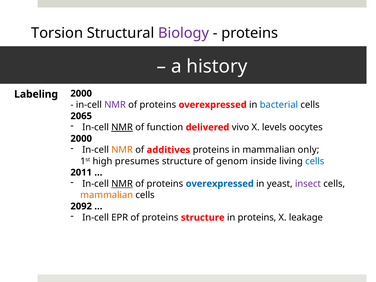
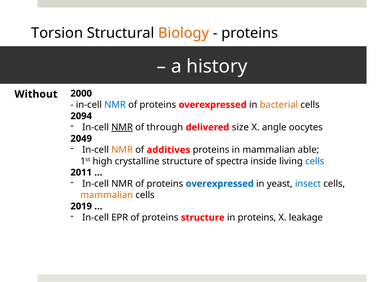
Biology colour: purple -> orange (184, 33)
Labeling: Labeling -> Without (36, 94)
NMR colour: purple -> blue (115, 105)
bacterial colour: blue -> orange (279, 105)
2065: 2065 -> 2094 (81, 116)
function: function -> through (165, 127)
vivo: vivo -> size (240, 127)
levels: levels -> angle (274, 127)
2000: 2000 -> 2049 (81, 139)
only: only -> able (308, 150)
presumes: presumes -> crystalline (137, 161)
genom: genom -> spectra (232, 161)
NMR underline: present -> none (122, 184)
insect colour: purple -> blue (308, 184)
2092: 2092 -> 2019 (81, 206)
